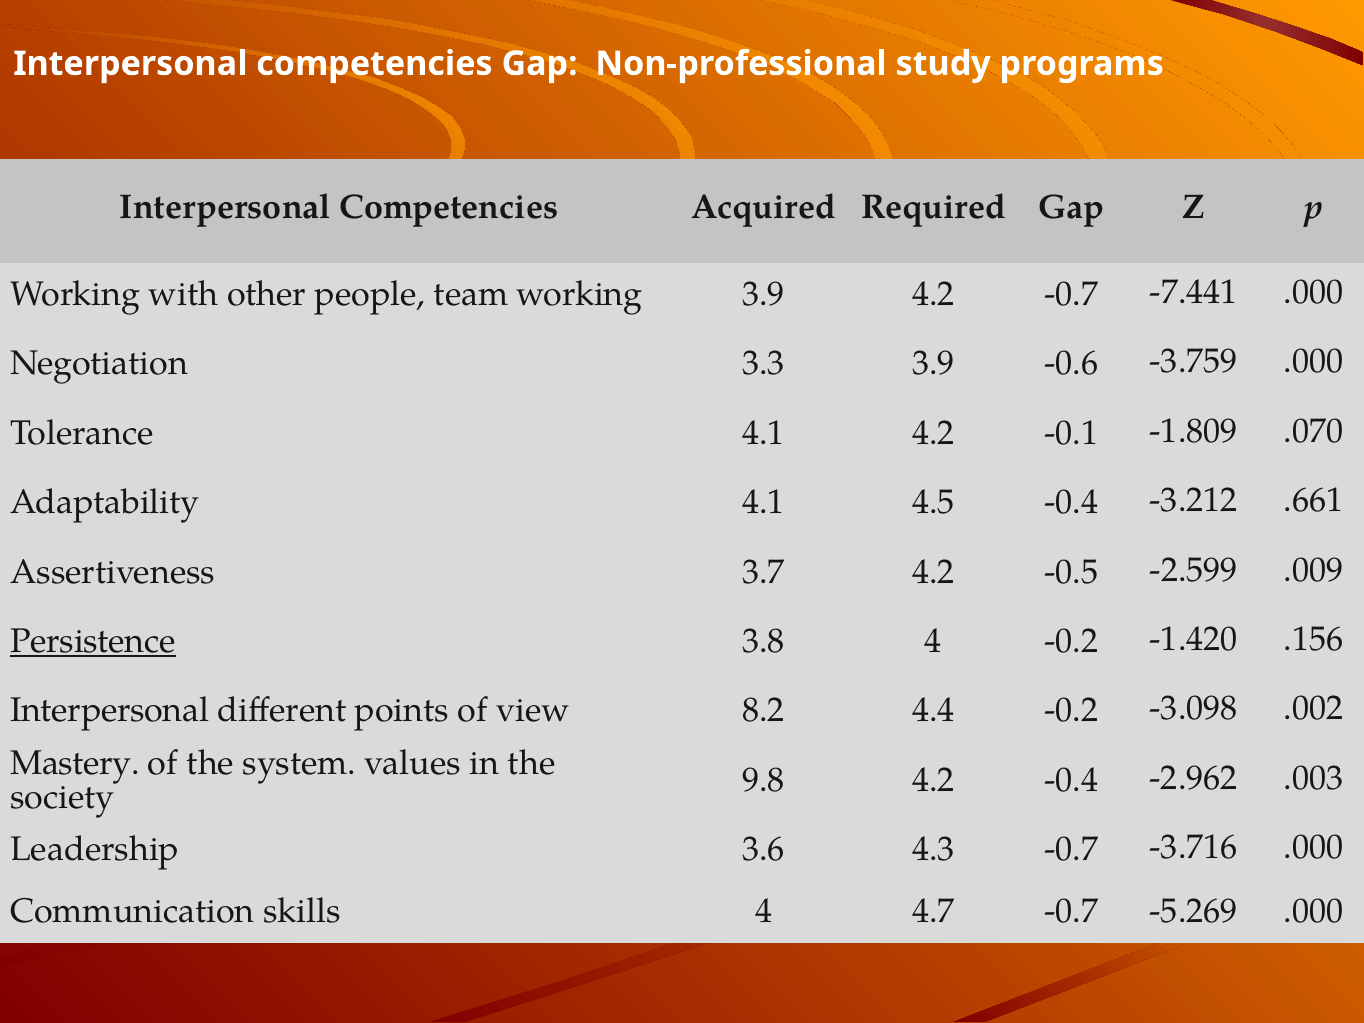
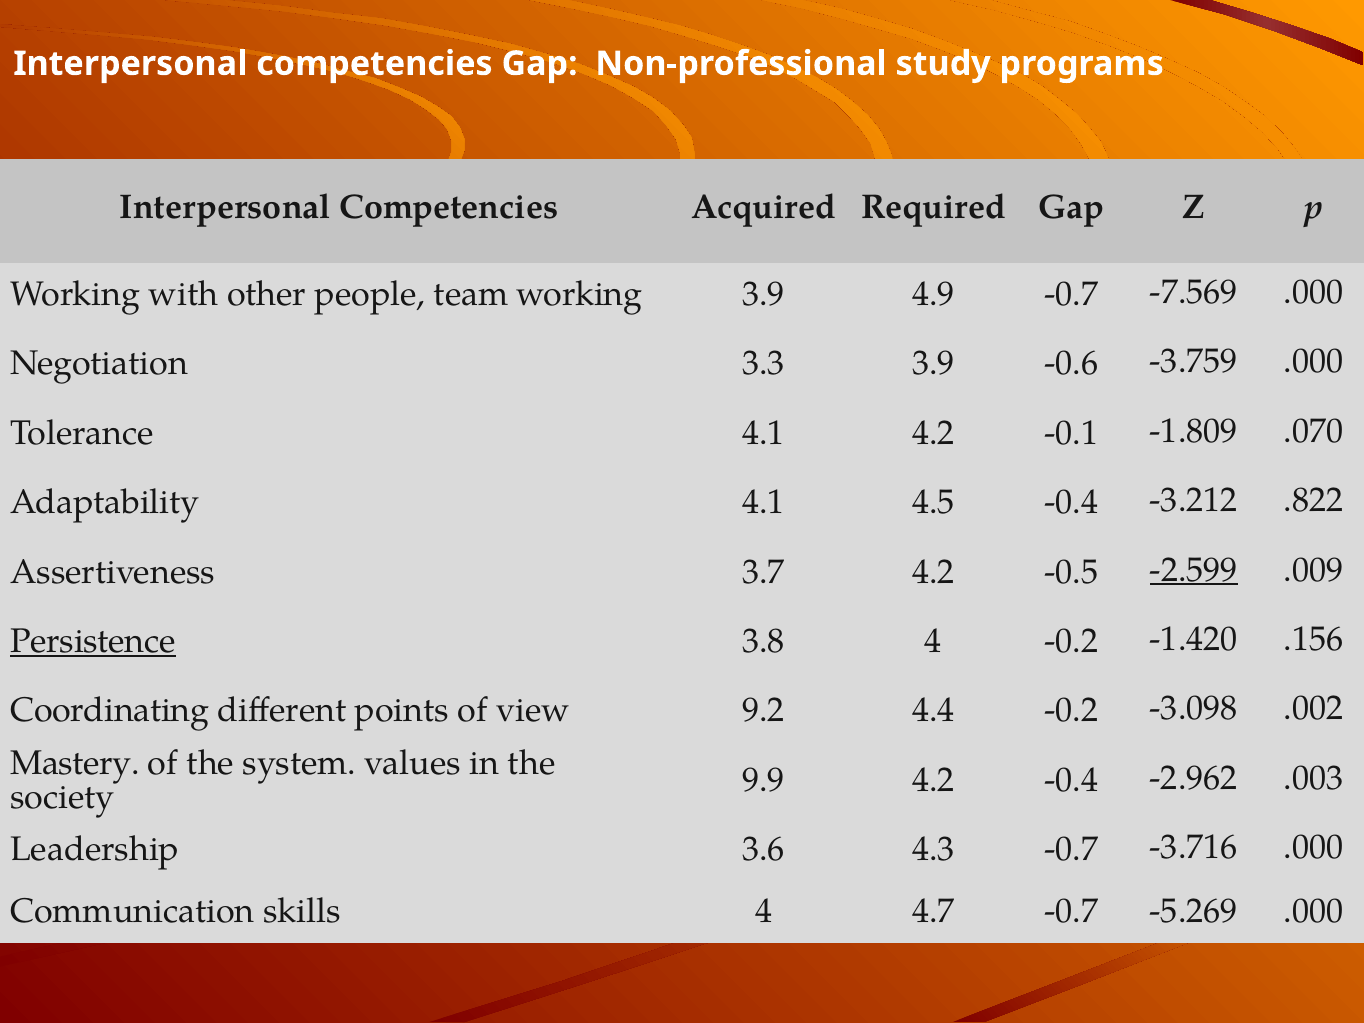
3.9 4.2: 4.2 -> 4.9 (934, 294)
-7.441: -7.441 -> -7.569 (1194, 292)
.661: .661 -> .822 (1314, 500)
-2.599 underline: none -> present (1194, 570)
Interpersonal: Interpersonal -> Coordinating (110, 711)
8.2: 8.2 -> 9.2 (764, 711)
9.8: 9.8 -> 9.9 (764, 780)
